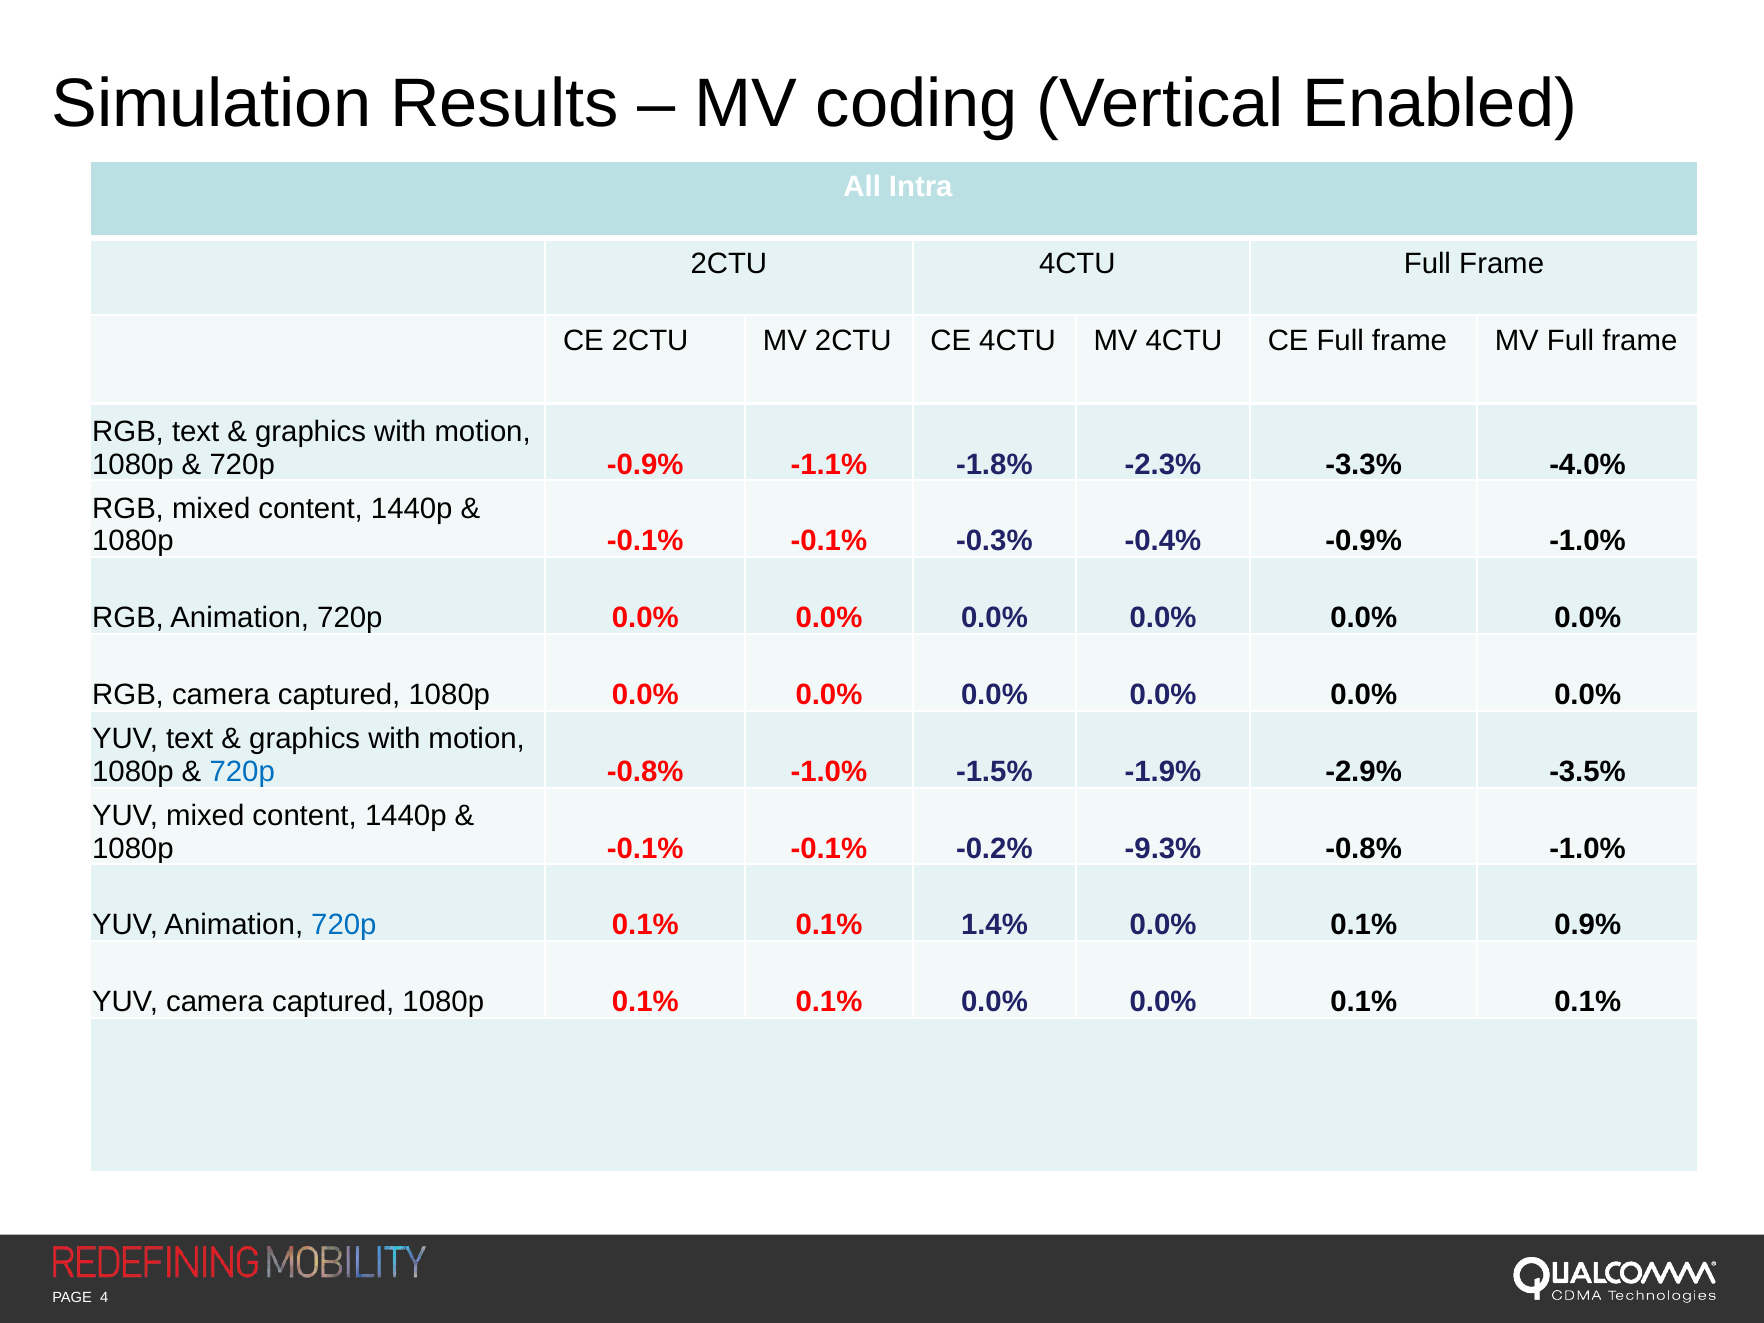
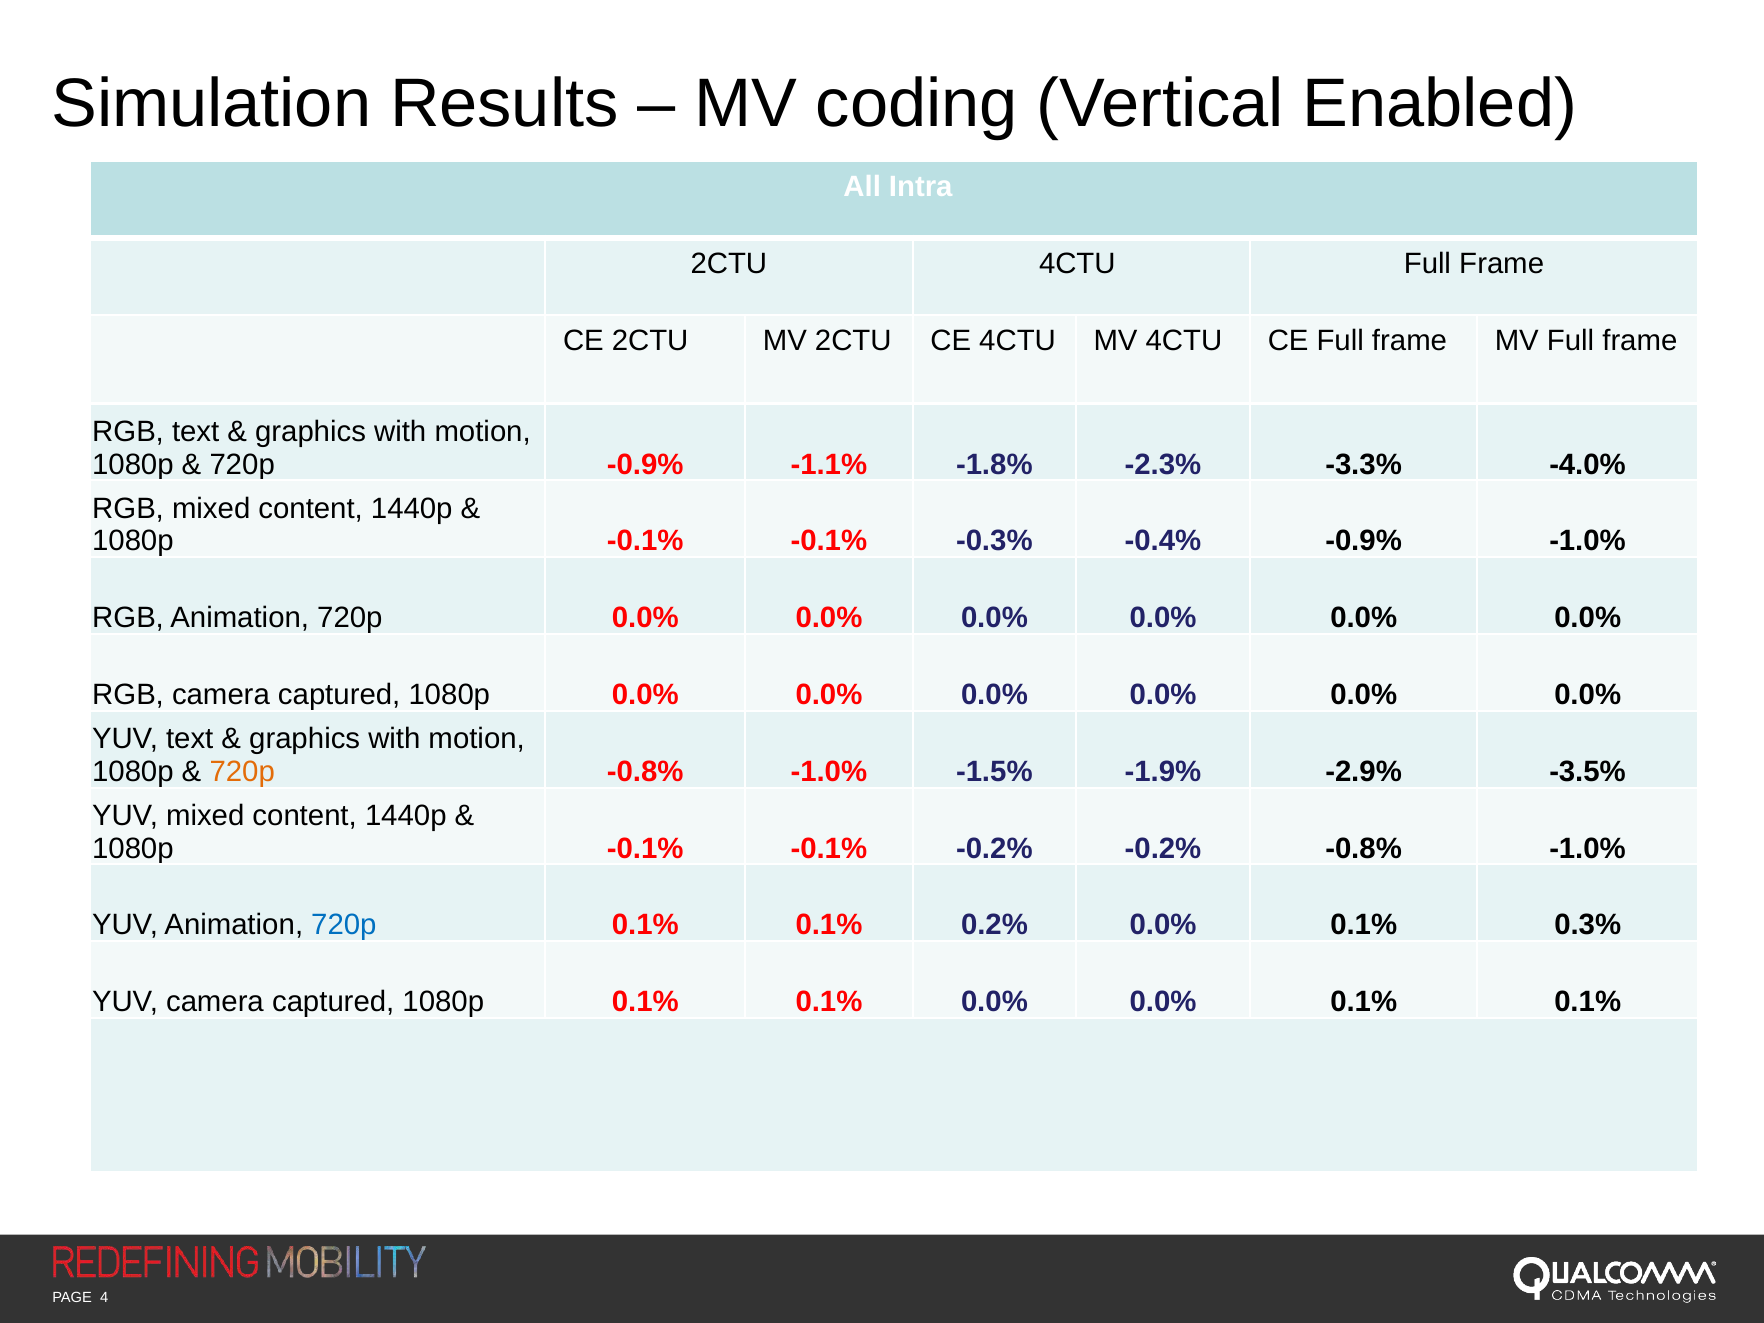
720p colour: blue -> orange (242, 772)
-0.2% -9.3%: -9.3% -> -0.2% (1163, 848)
1.4%: 1.4% -> 0.2% (994, 925)
0.9%: 0.9% -> 0.3% (1588, 925)
